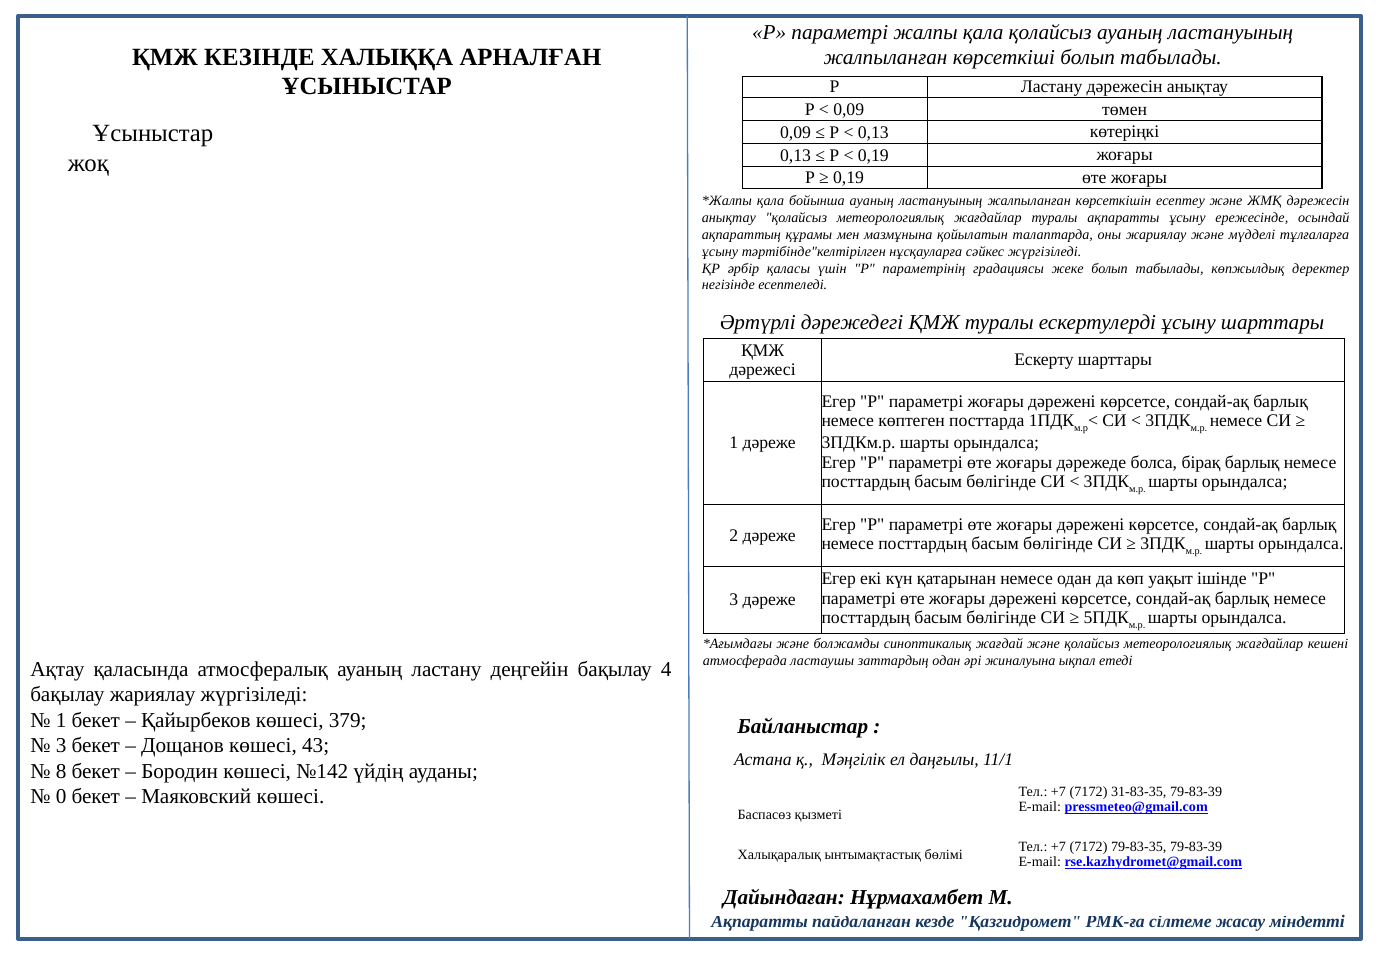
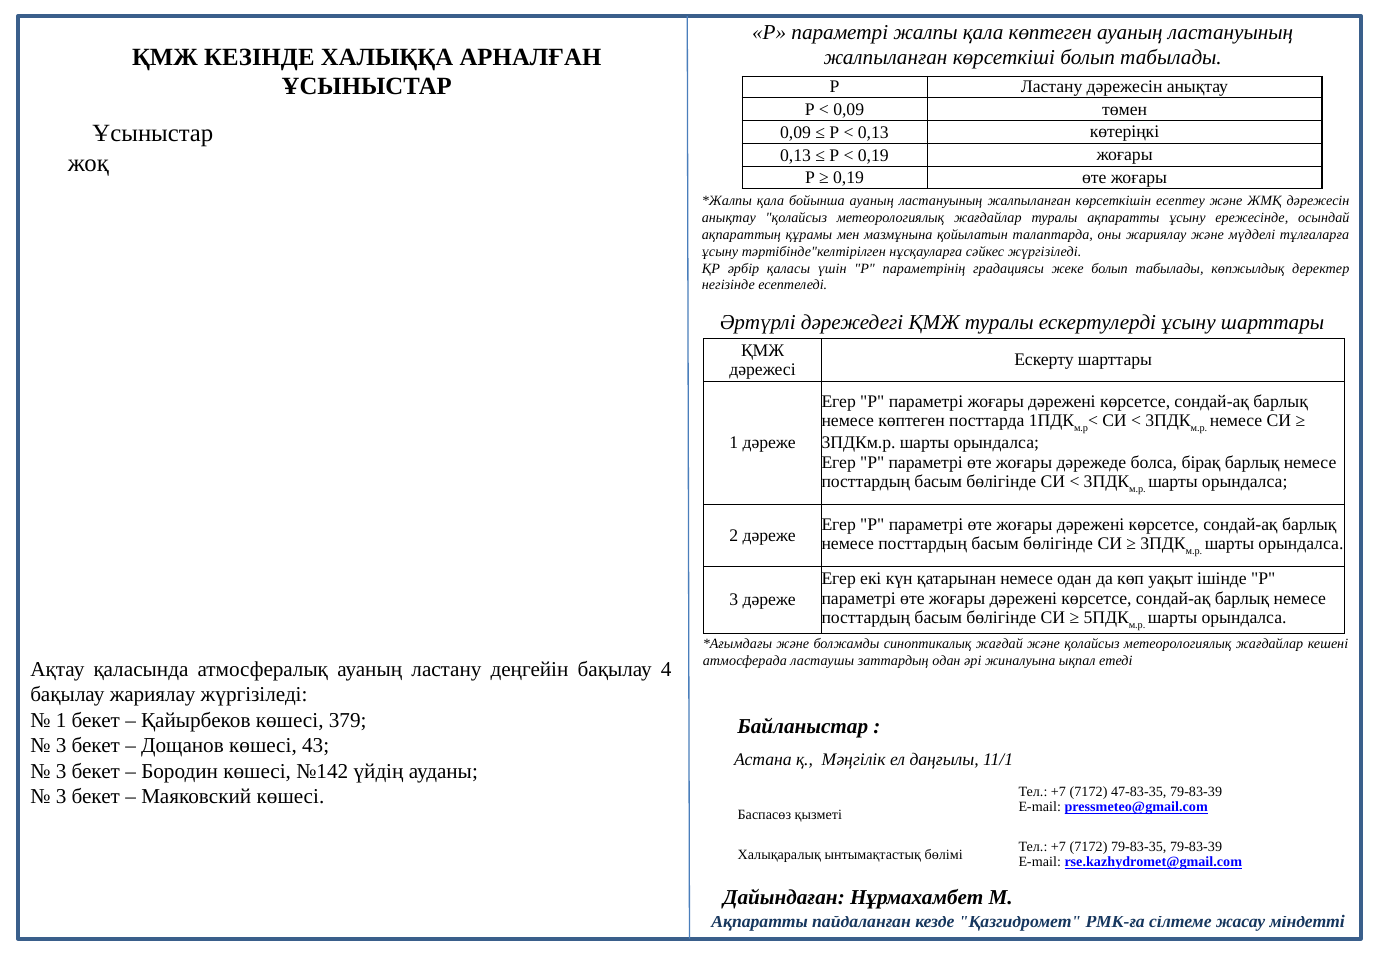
қала қолайсыз: қолайсыз -> көптеген (1050, 32)
8: 8 -> 3 (61, 771)
31-83-35: 31-83-35 -> 47-83-35 (1139, 791)
0: 0 -> 3 (61, 796)
